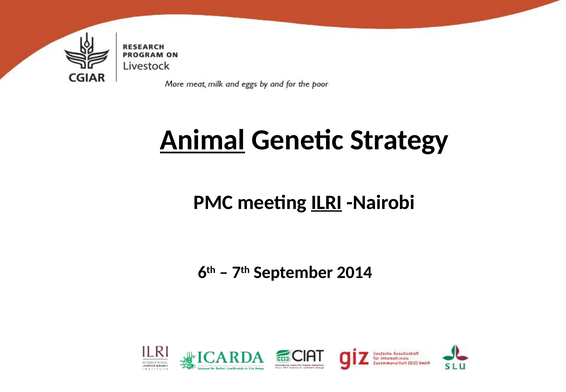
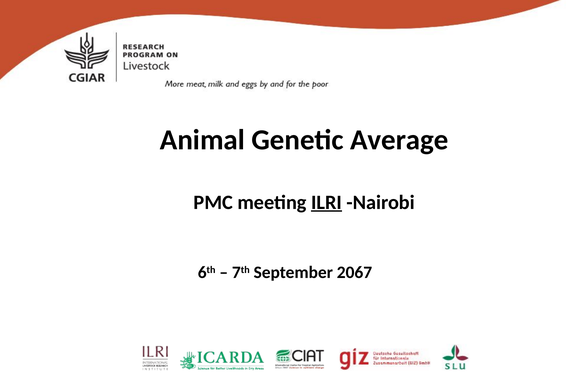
Animal underline: present -> none (202, 140)
Strategy: Strategy -> Average (399, 140)
2014: 2014 -> 2067 (354, 272)
